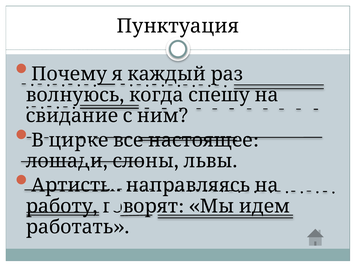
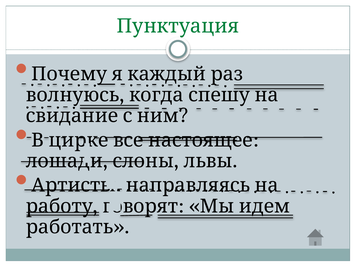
Пунктуация colour: black -> green (178, 26)
